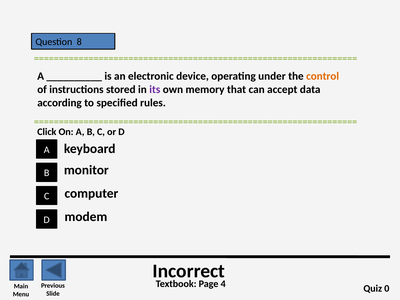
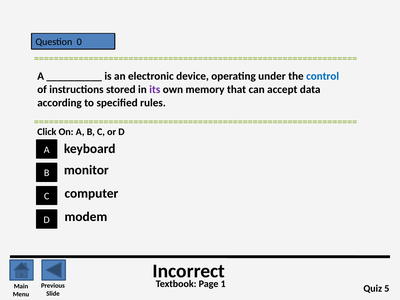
8: 8 -> 0 (79, 42)
control colour: orange -> blue (323, 76)
4: 4 -> 1 (223, 284)
0: 0 -> 5 (387, 289)
